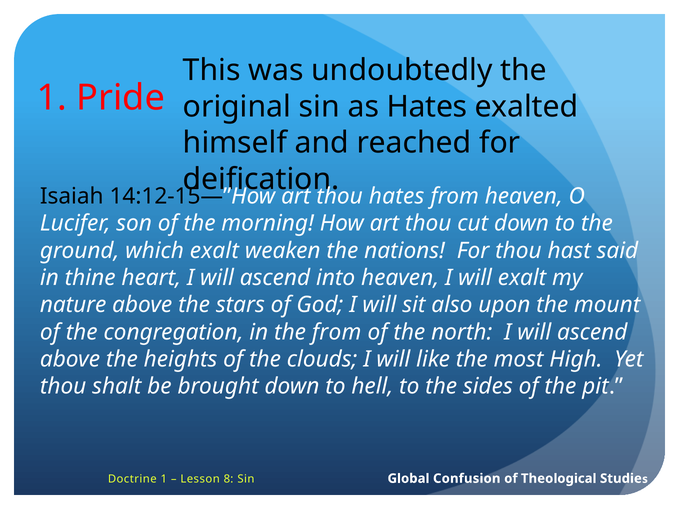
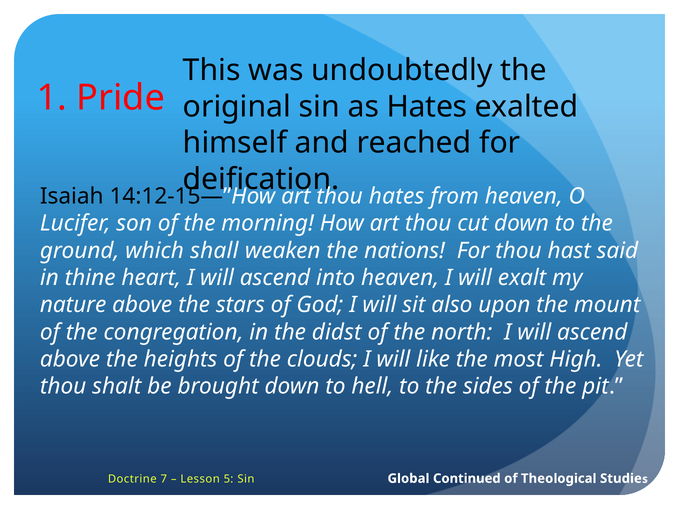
which exalt: exalt -> shall (214, 251)
the from: from -> didst (337, 332)
Doctrine 1: 1 -> 7 (164, 479)
8: 8 -> 5 (229, 479)
Confusion: Confusion -> Continued (467, 479)
